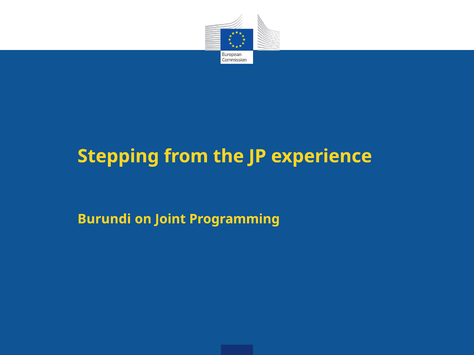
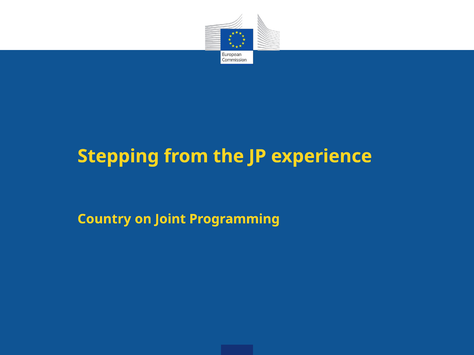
Burundi: Burundi -> Country (104, 219)
